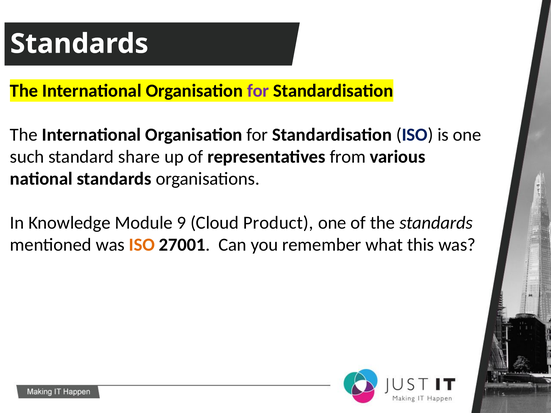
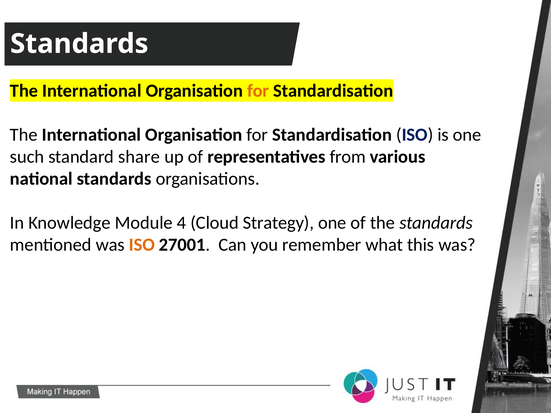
for colour: purple -> orange (258, 91)
9: 9 -> 4 (182, 223)
Product: Product -> Strategy (278, 223)
